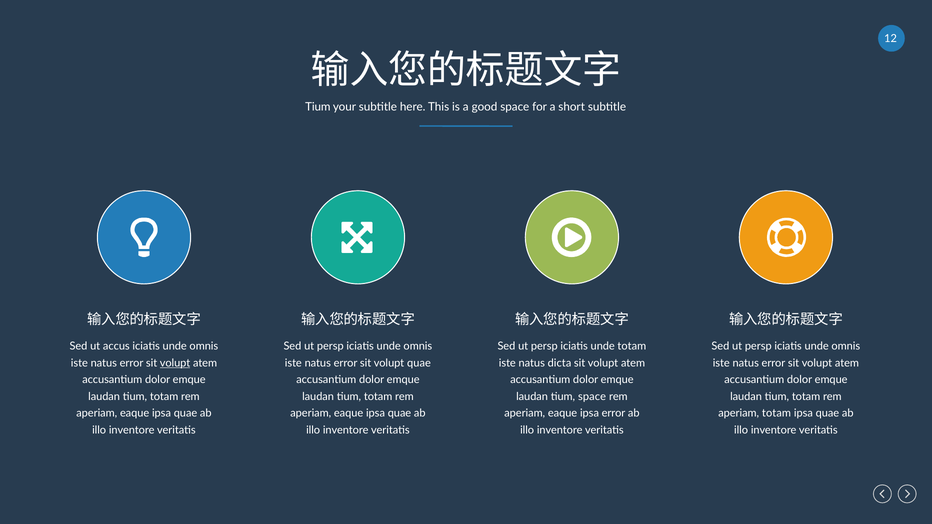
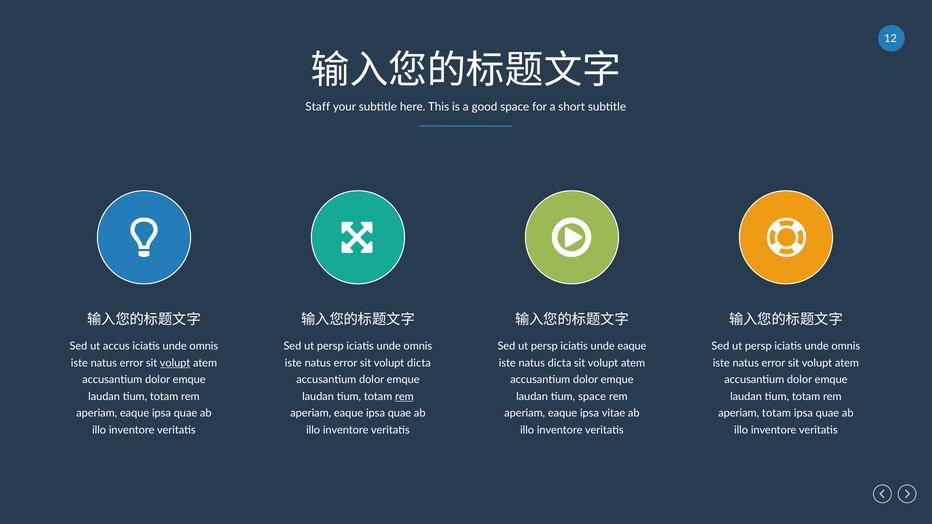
Tium: Tium -> Staff (318, 107)
unde totam: totam -> eaque (632, 346)
volupt quae: quae -> dicta (419, 363)
rem underline: none -> present (404, 397)
ipsa error: error -> vitae (613, 414)
